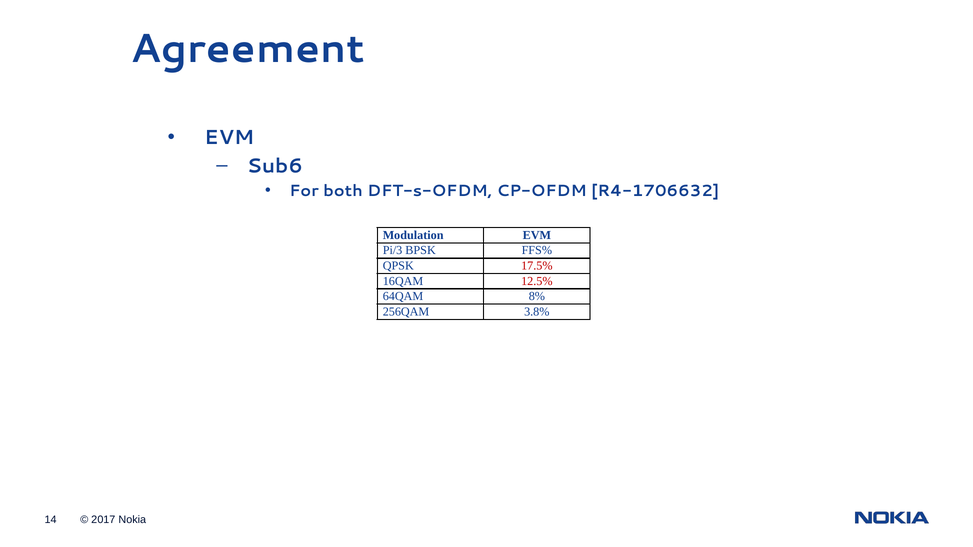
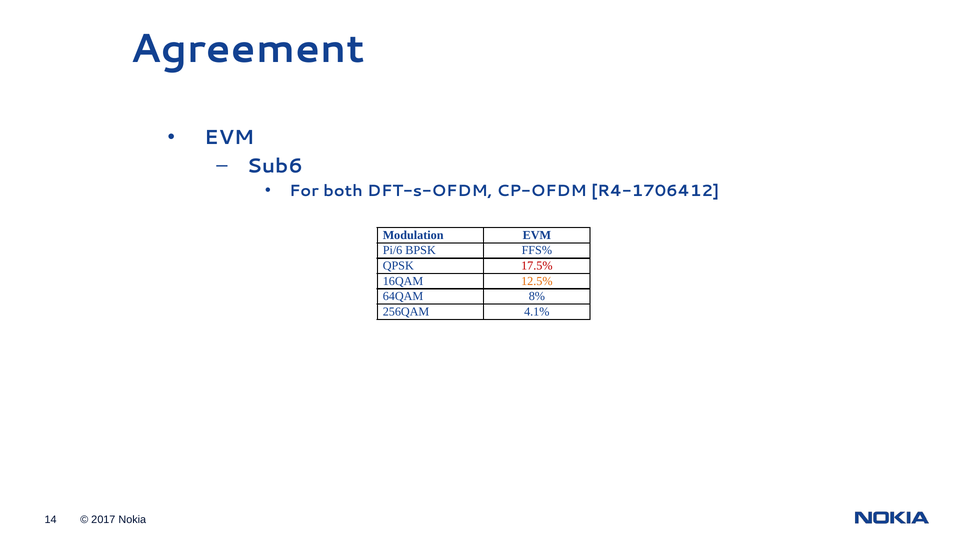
R4-1706632: R4-1706632 -> R4-1706412 (655, 191)
Pi/3: Pi/3 -> Pi/6 (393, 251)
12.5% colour: red -> orange (537, 281)
3.8%: 3.8% -> 4.1% (537, 312)
